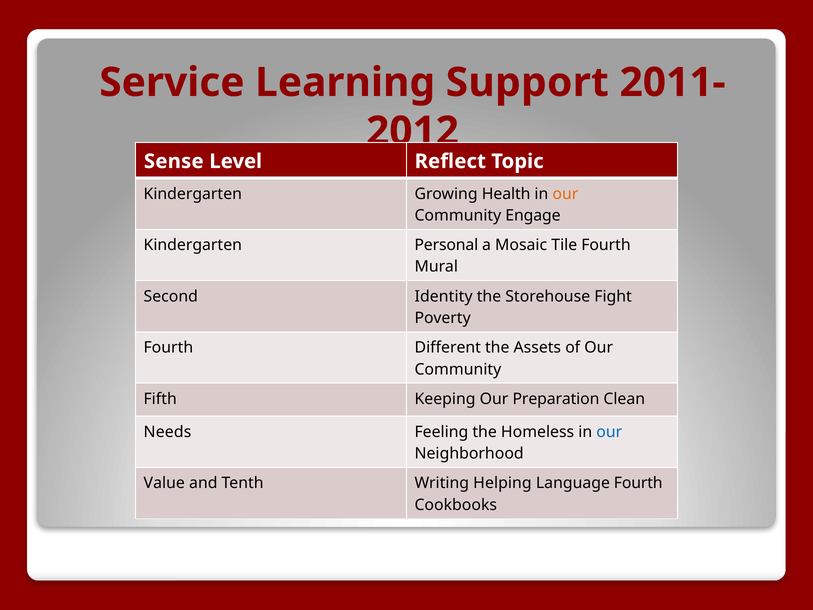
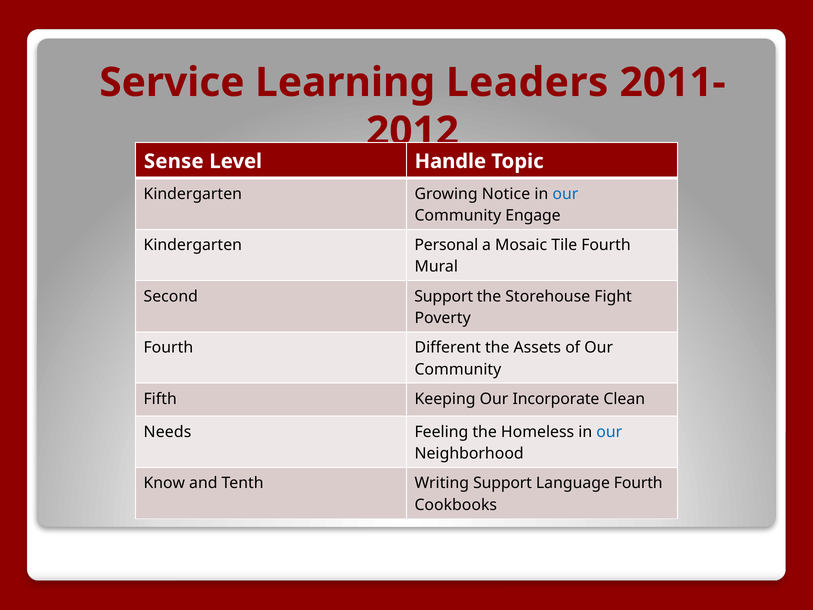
Support: Support -> Leaders (527, 83)
Reflect: Reflect -> Handle (450, 161)
Health: Health -> Notice (506, 194)
our colour: orange -> blue (565, 194)
Second Identity: Identity -> Support (444, 296)
Preparation: Preparation -> Incorporate (556, 399)
Value: Value -> Know (164, 483)
Writing Helping: Helping -> Support (503, 483)
